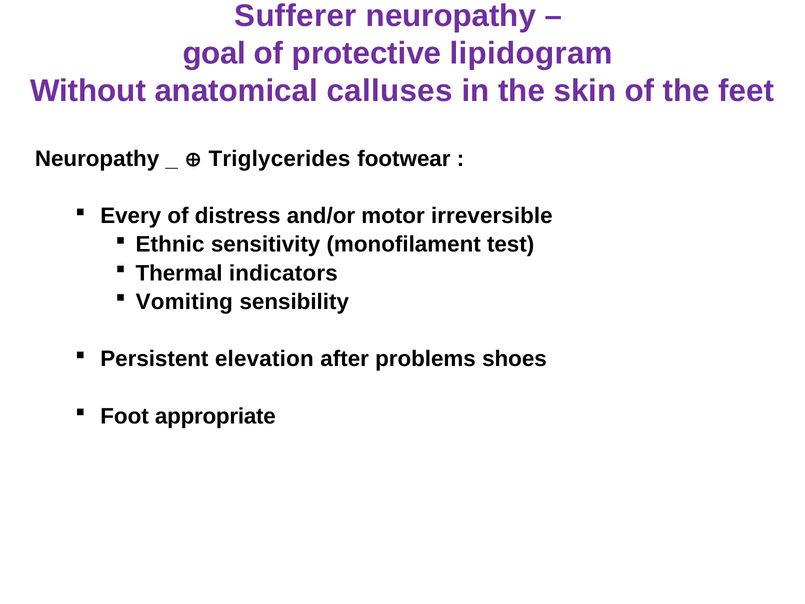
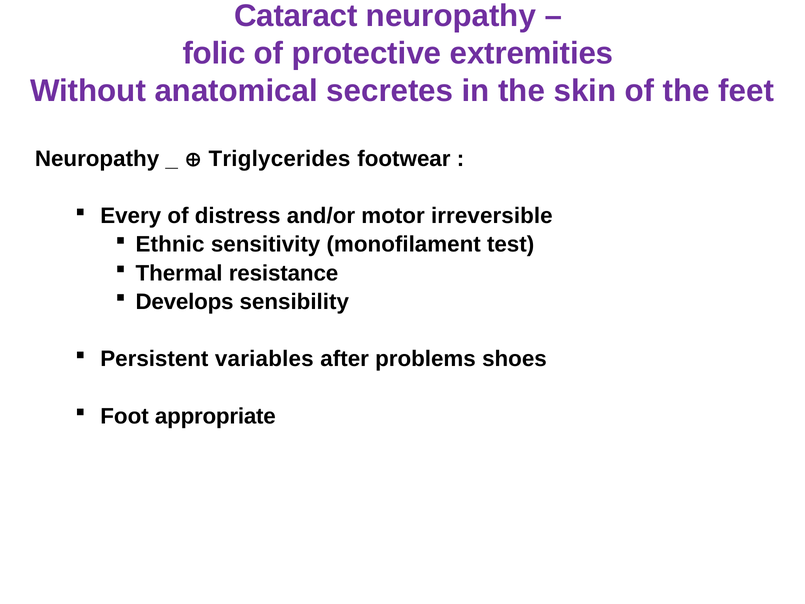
Sufferer: Sufferer -> Cataract (296, 16)
goal: goal -> folic (214, 53)
lipidogram: lipidogram -> extremities (532, 53)
calluses: calluses -> secretes (390, 91)
indicators: indicators -> resistance (284, 273)
Vomiting: Vomiting -> Develops (185, 302)
elevation: elevation -> variables (264, 359)
